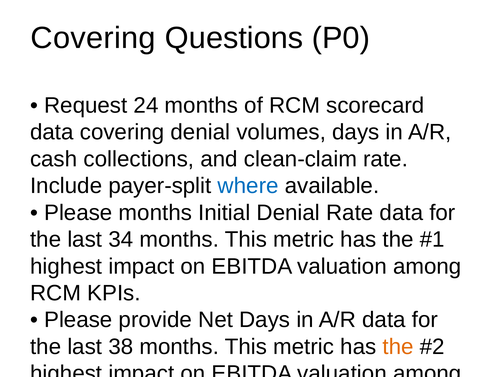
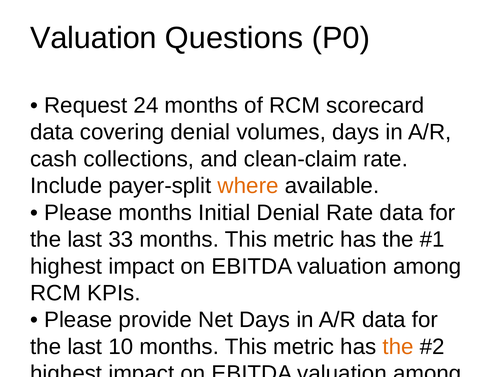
Covering: Covering -> Valuation (93, 38)
where colour: blue -> orange (248, 186)
34: 34 -> 33 (121, 240)
38: 38 -> 10 (121, 347)
